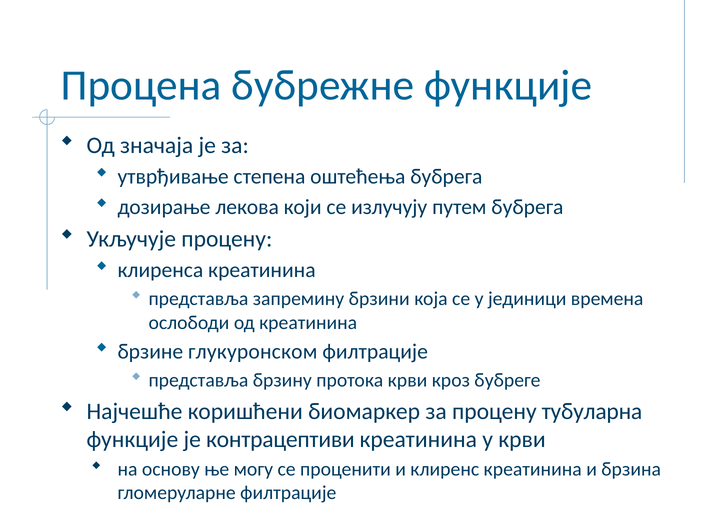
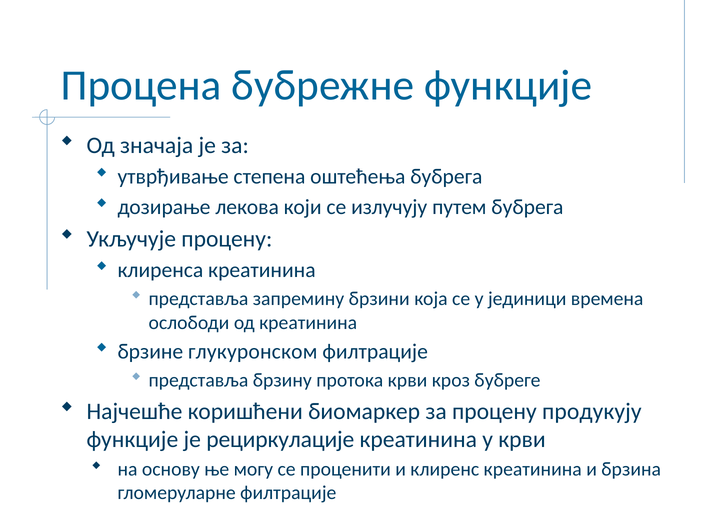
тубуларна: тубуларна -> продукују (592, 411)
контрацептиви: контрацептиви -> рециркулације (280, 440)
